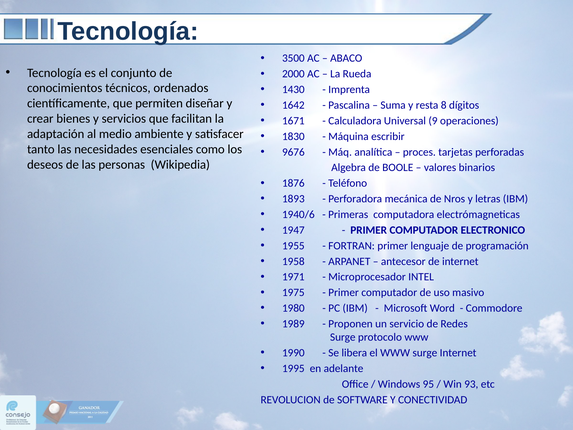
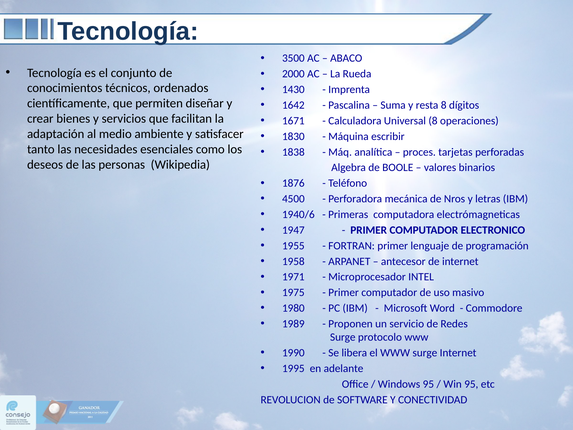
Universal 9: 9 -> 8 (433, 121)
9676: 9676 -> 1838 (293, 152)
1893: 1893 -> 4500 (293, 199)
Win 93: 93 -> 95 (471, 384)
